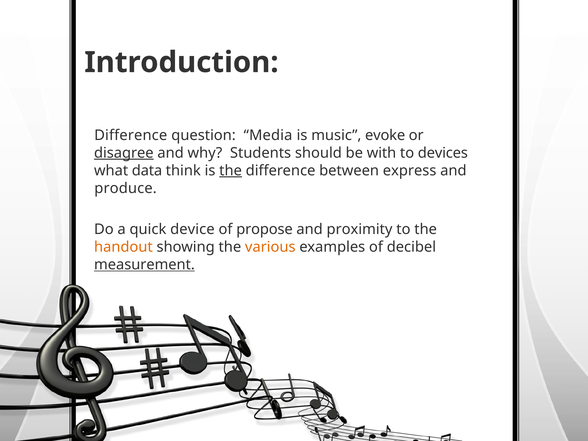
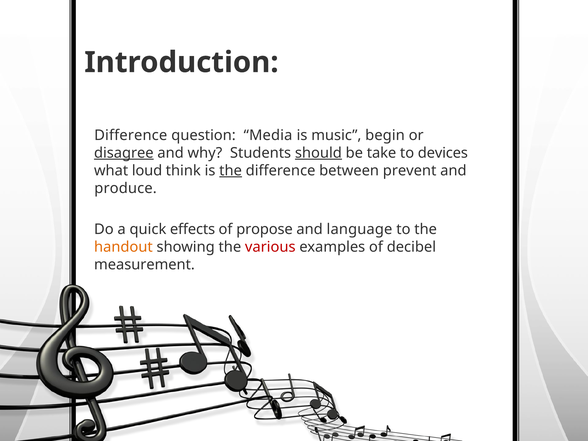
evoke: evoke -> begin (385, 135)
should underline: none -> present (318, 153)
with: with -> take (382, 153)
data: data -> loud (147, 171)
express: express -> prevent (410, 171)
device: device -> effects (193, 229)
proximity: proximity -> language (359, 229)
various colour: orange -> red (270, 247)
measurement underline: present -> none (144, 265)
